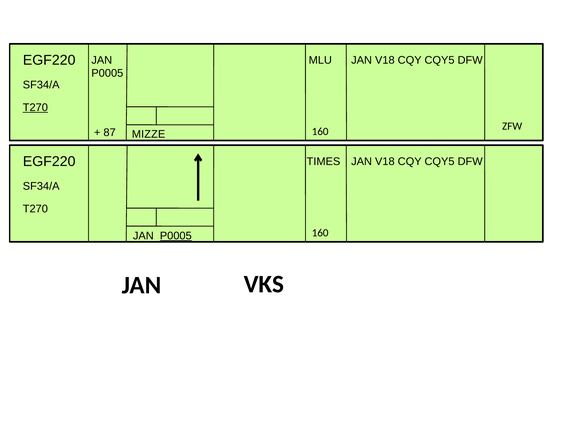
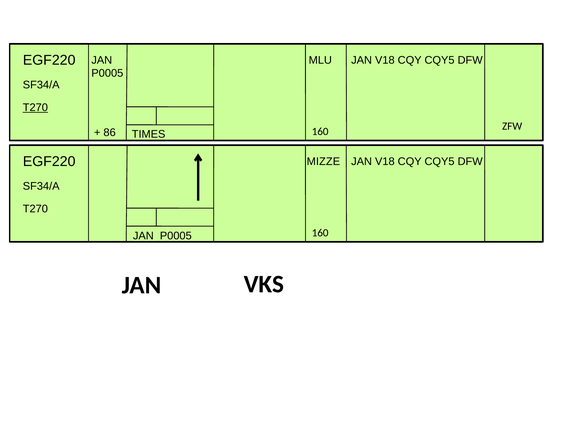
87: 87 -> 86 (110, 132)
MIZZE: MIZZE -> TIMES (149, 134)
TIMES: TIMES -> MIZZE (323, 161)
P0005 underline: present -> none (176, 236)
